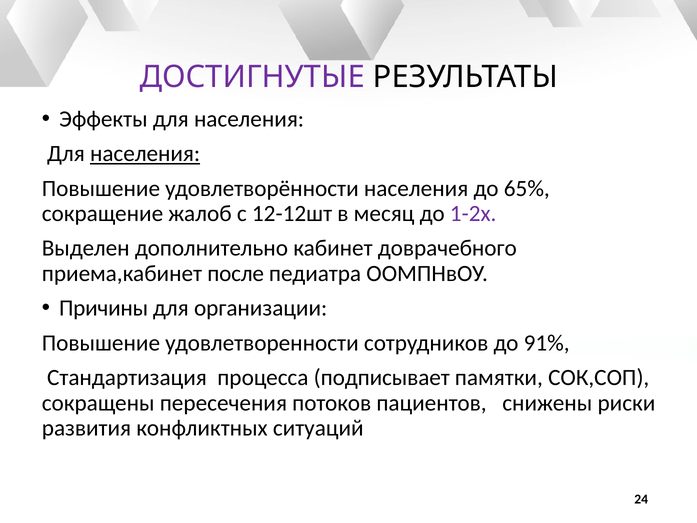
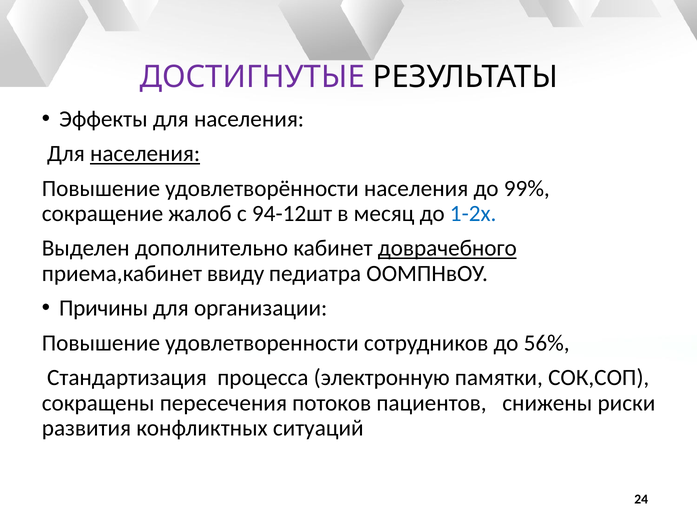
65%: 65% -> 99% (527, 188)
12-12шт: 12-12шт -> 94-12шт (292, 213)
1-2х colour: purple -> blue (473, 213)
доврачебного underline: none -> present (447, 248)
после: после -> ввиду (236, 273)
91%: 91% -> 56% (547, 343)
подписывает: подписывает -> электронную (382, 378)
